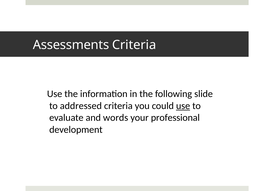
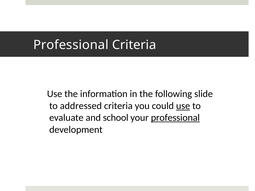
Assessments: Assessments -> Professional (71, 45)
words: words -> school (116, 118)
professional underline: none -> present (175, 118)
